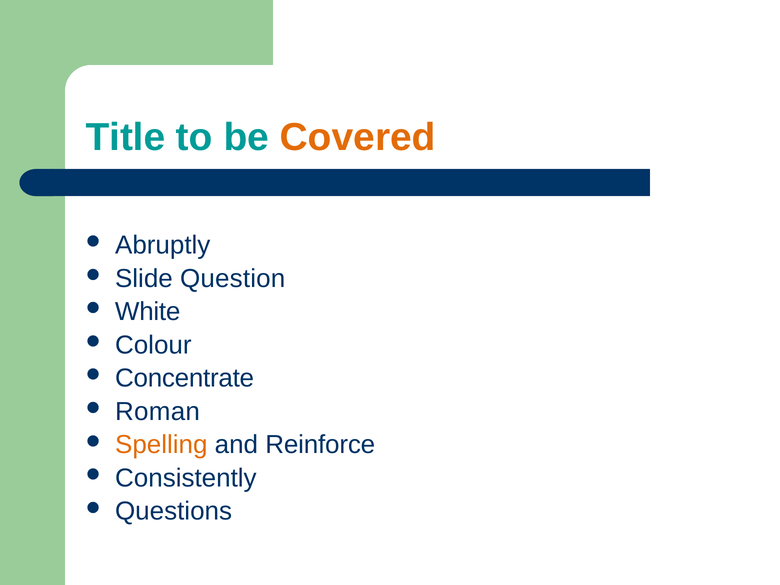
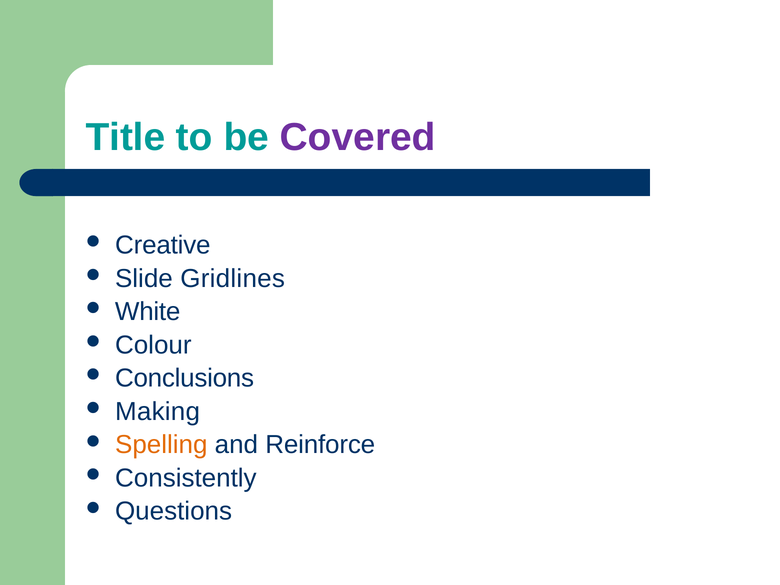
Covered colour: orange -> purple (358, 137)
Abruptly: Abruptly -> Creative (163, 245)
Question: Question -> Gridlines (233, 279)
Concentrate: Concentrate -> Conclusions (185, 378)
Roman: Roman -> Making (158, 412)
